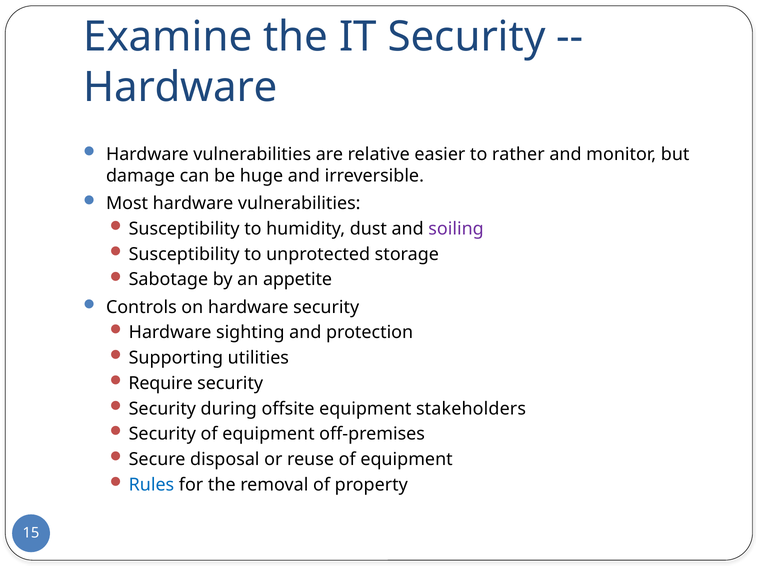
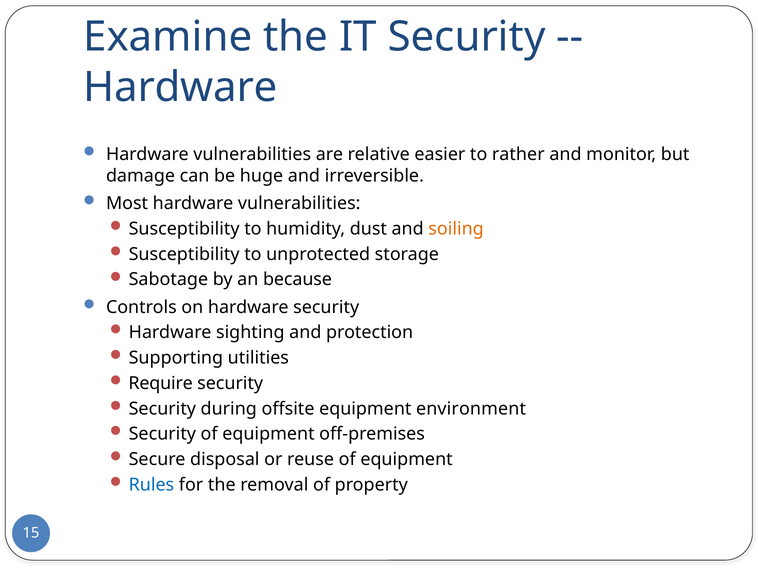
soiling colour: purple -> orange (456, 229)
appetite: appetite -> because (298, 280)
stakeholders: stakeholders -> environment (471, 409)
